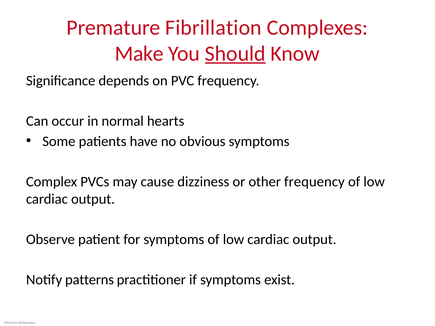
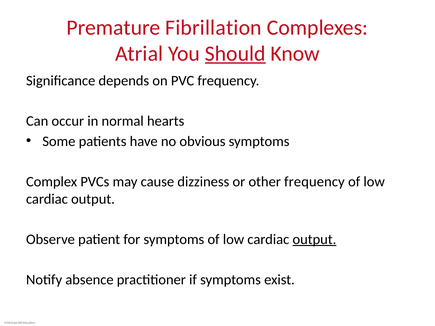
Make: Make -> Atrial (139, 54)
output underline: none -> present (314, 239)
patterns: patterns -> absence (89, 280)
